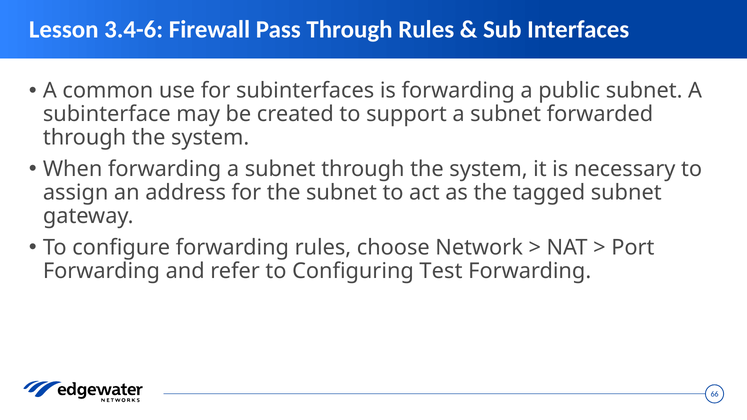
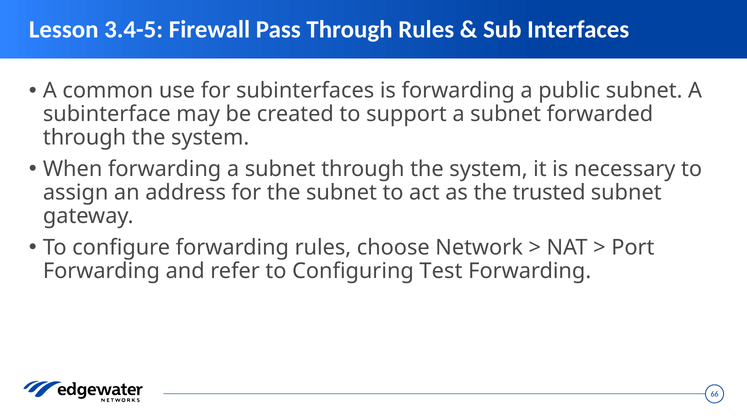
3.4-6: 3.4-6 -> 3.4-5 (134, 30)
tagged: tagged -> trusted (549, 193)
